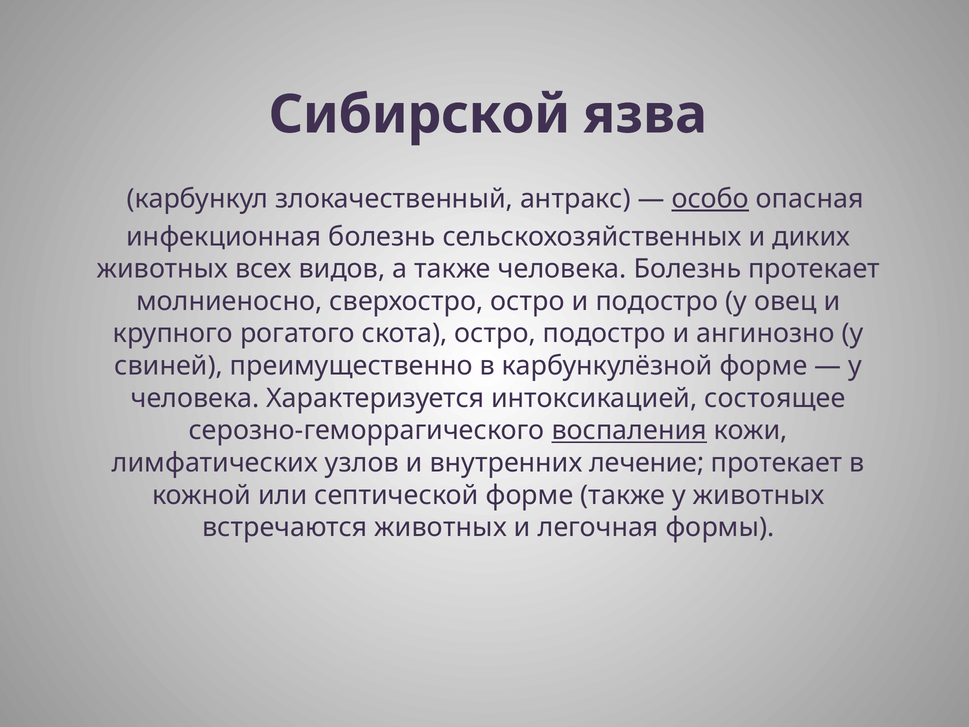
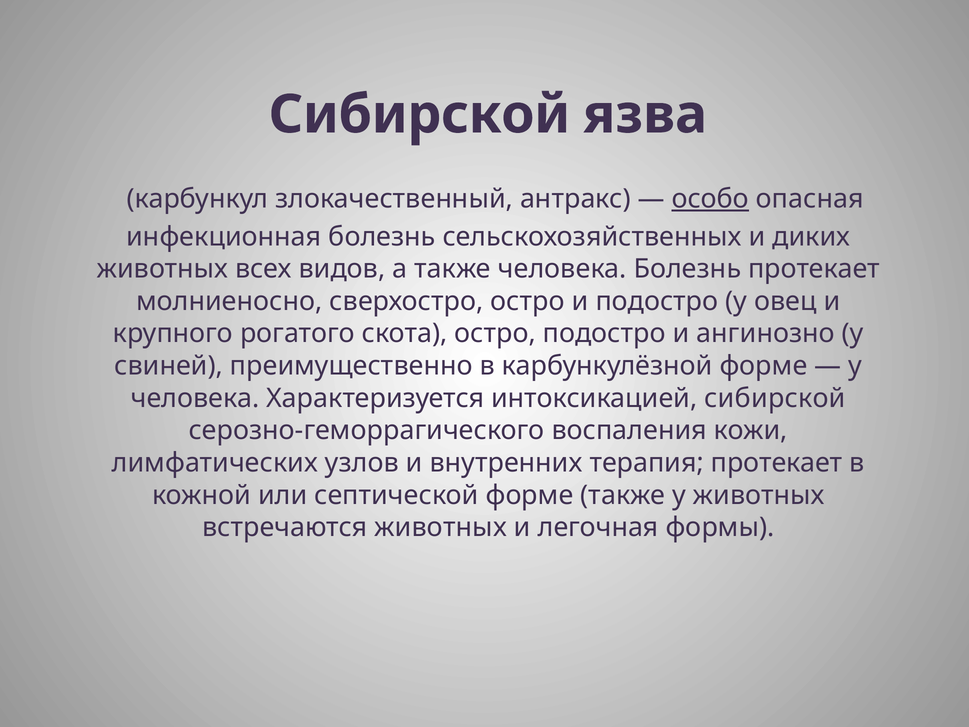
интоксикацией состоящее: состоящее -> сибирской (775, 398)
воспаления underline: present -> none (629, 430)
лечение: лечение -> терапия (647, 463)
